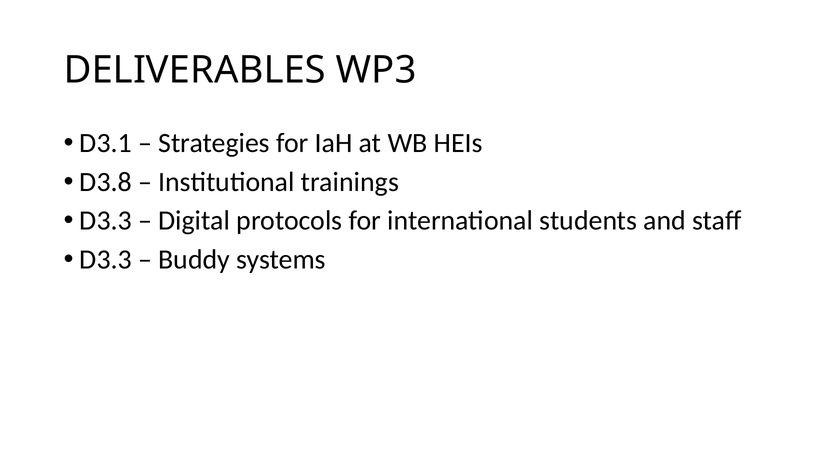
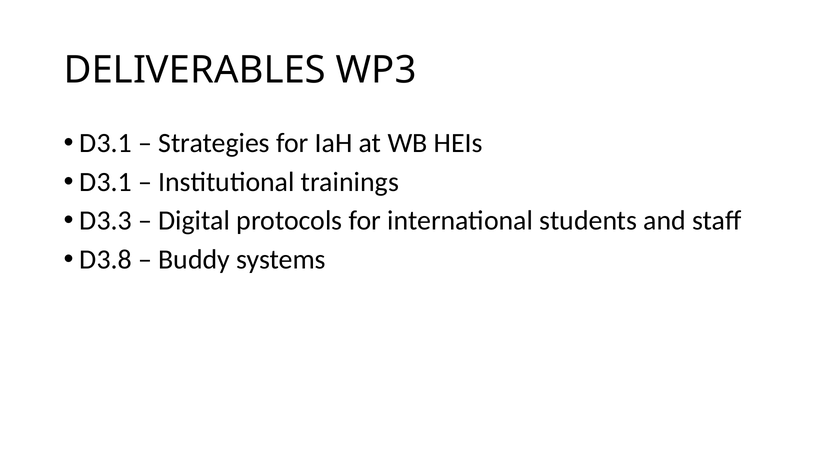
D3.8: D3.8 -> D3.1 (106, 182)
D3.3: D3.3 -> D3.8 (106, 260)
